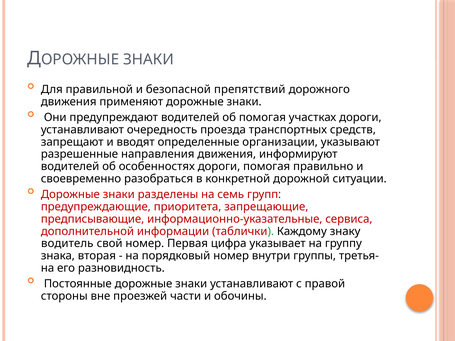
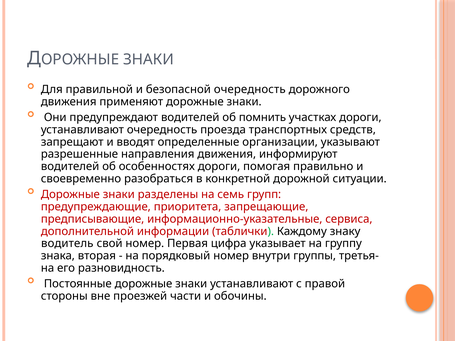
безопасной препятствий: препятствий -> очередность (250, 89)
об помогая: помогая -> помнить (262, 117)
